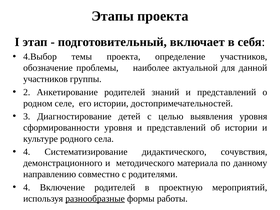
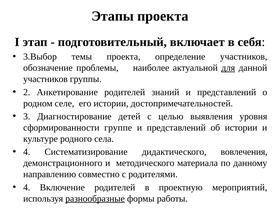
4.Выбор: 4.Выбор -> 3.Выбор (40, 57)
для underline: none -> present (228, 68)
сформированности уровня: уровня -> группе (118, 128)
сочувствия: сочувствия -> вовлечения (244, 152)
